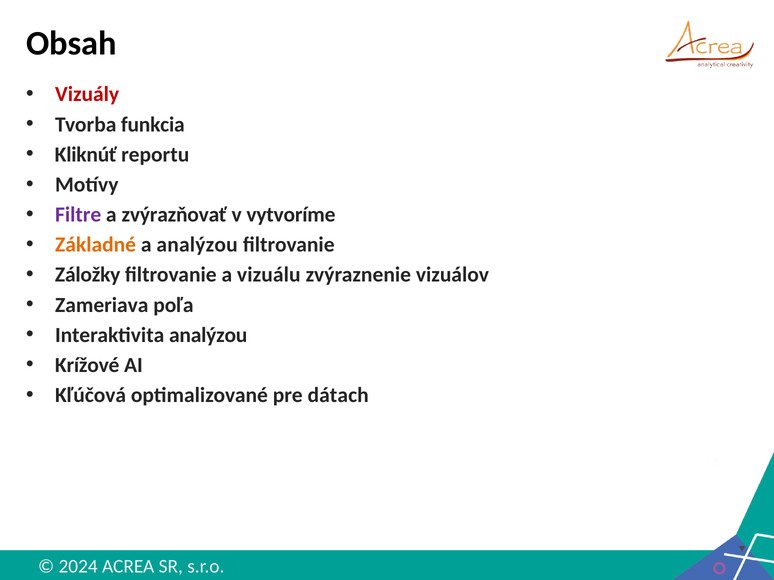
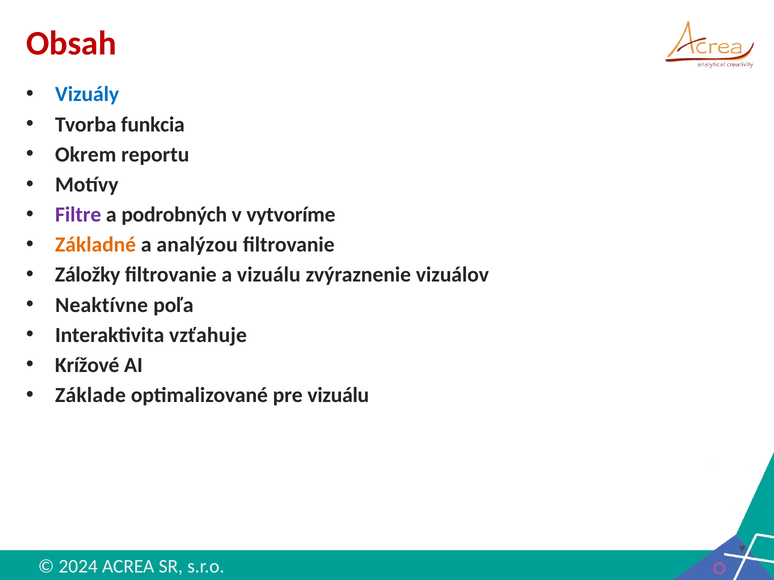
Obsah colour: black -> red (71, 44)
Vizuály colour: red -> blue (87, 94)
Kliknúť: Kliknúť -> Okrem (86, 155)
zvýrazňovať: zvýrazňovať -> podrobných (174, 215)
Zameriava: Zameriava -> Neaktívne (102, 305)
Interaktivita analýzou: analýzou -> vzťahuje (208, 335)
Kľúčová: Kľúčová -> Základe (90, 396)
pre dátach: dátach -> vizuálu (338, 396)
